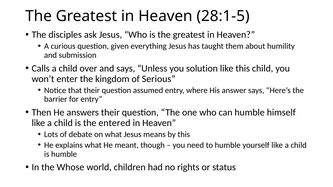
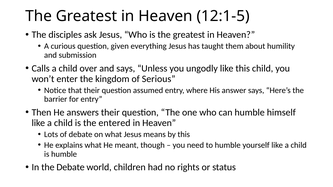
28:1-5: 28:1-5 -> 12:1-5 (223, 16)
solution: solution -> ungodly (202, 68)
the Whose: Whose -> Debate (71, 167)
